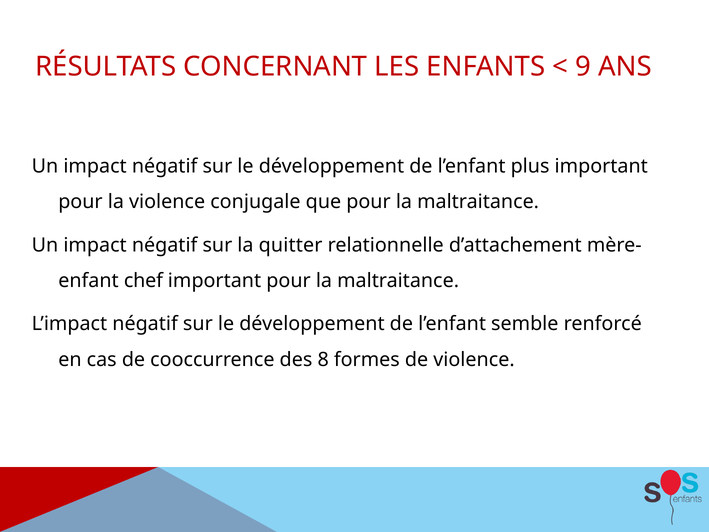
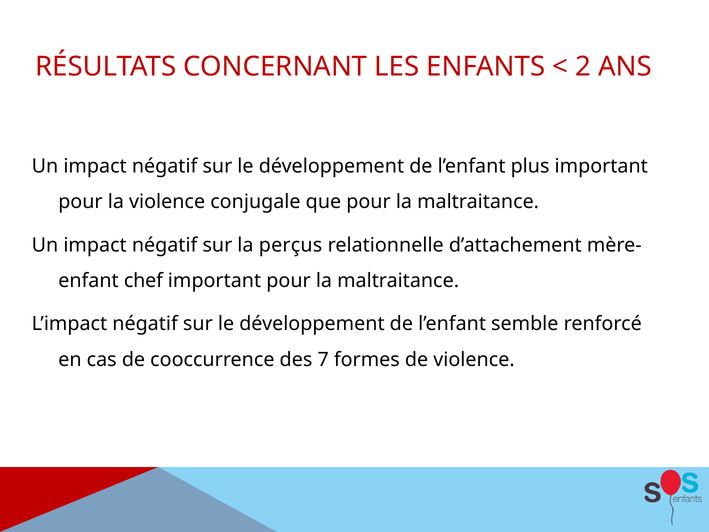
9: 9 -> 2 (583, 67)
quitter: quitter -> perçus (291, 245)
8: 8 -> 7 (323, 359)
